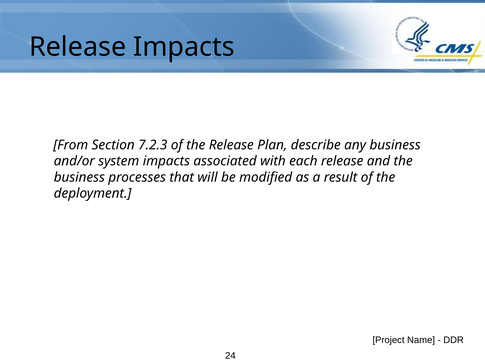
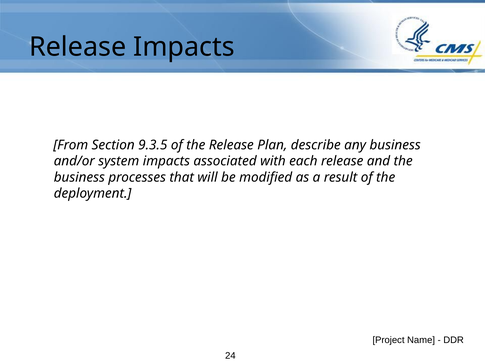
7.2.3: 7.2.3 -> 9.3.5 (153, 145)
